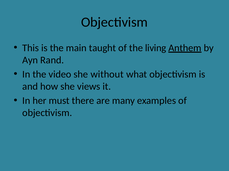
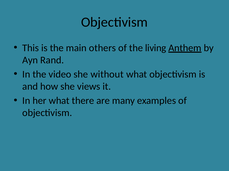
taught: taught -> others (102, 48)
her must: must -> what (59, 101)
